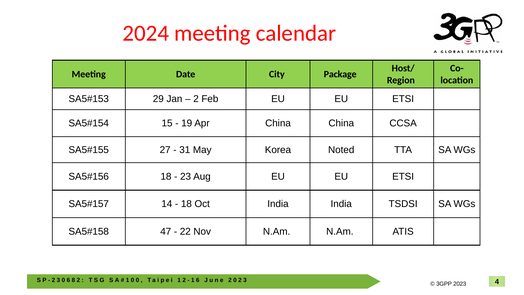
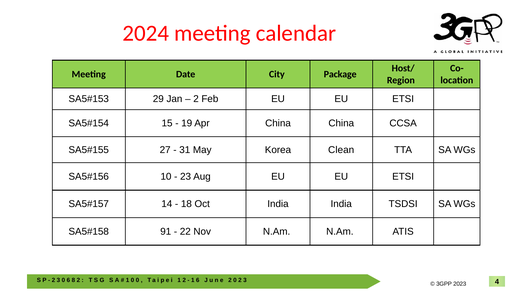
Noted: Noted -> Clean (341, 150)
18: 18 -> 10 (166, 176)
47: 47 -> 91 (166, 231)
